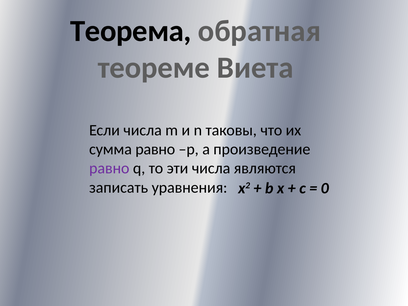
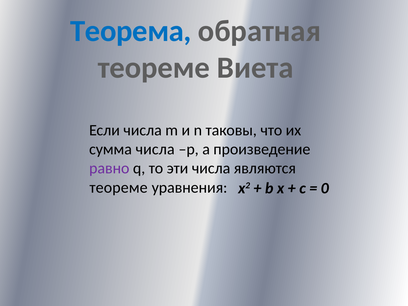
Теорема colour: black -> blue (131, 31)
сумма равно: равно -> числа (155, 149)
записать: записать -> теореме (119, 187)
